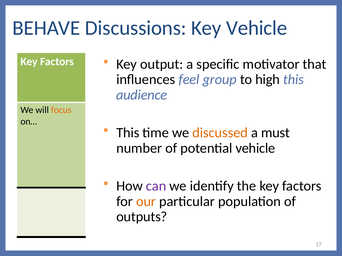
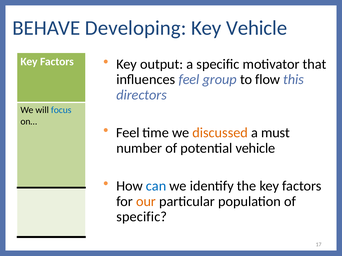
Discussions: Discussions -> Developing (136, 28)
high: high -> flow (268, 80)
audience: audience -> directors (142, 95)
focus colour: orange -> blue (61, 110)
This: This -> Feel (128, 133)
can colour: purple -> blue (156, 186)
outputs: outputs -> specific (142, 217)
